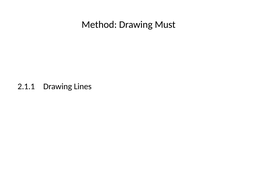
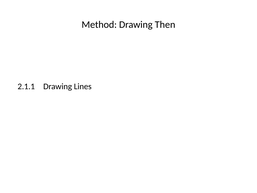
Must: Must -> Then (165, 24)
